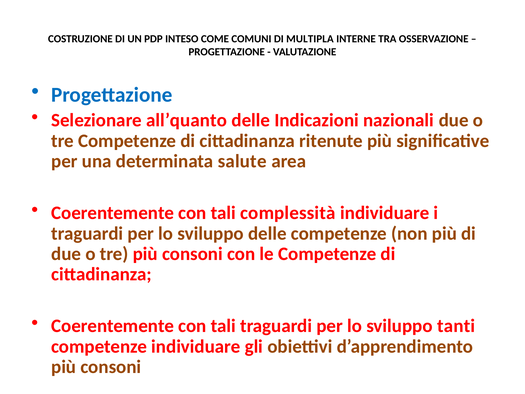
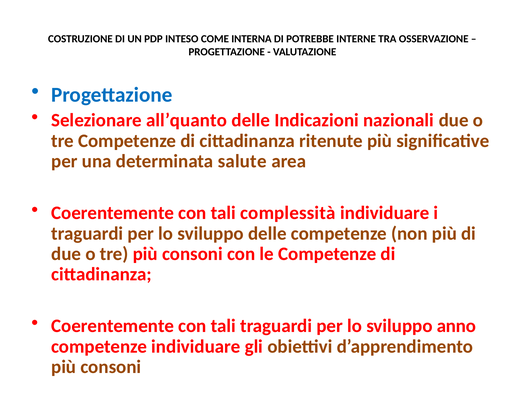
COMUNI: COMUNI -> INTERNA (251, 39)
MULTIPLA: MULTIPLA -> POTREBBE (310, 39)
tanti: tanti -> anno (456, 326)
